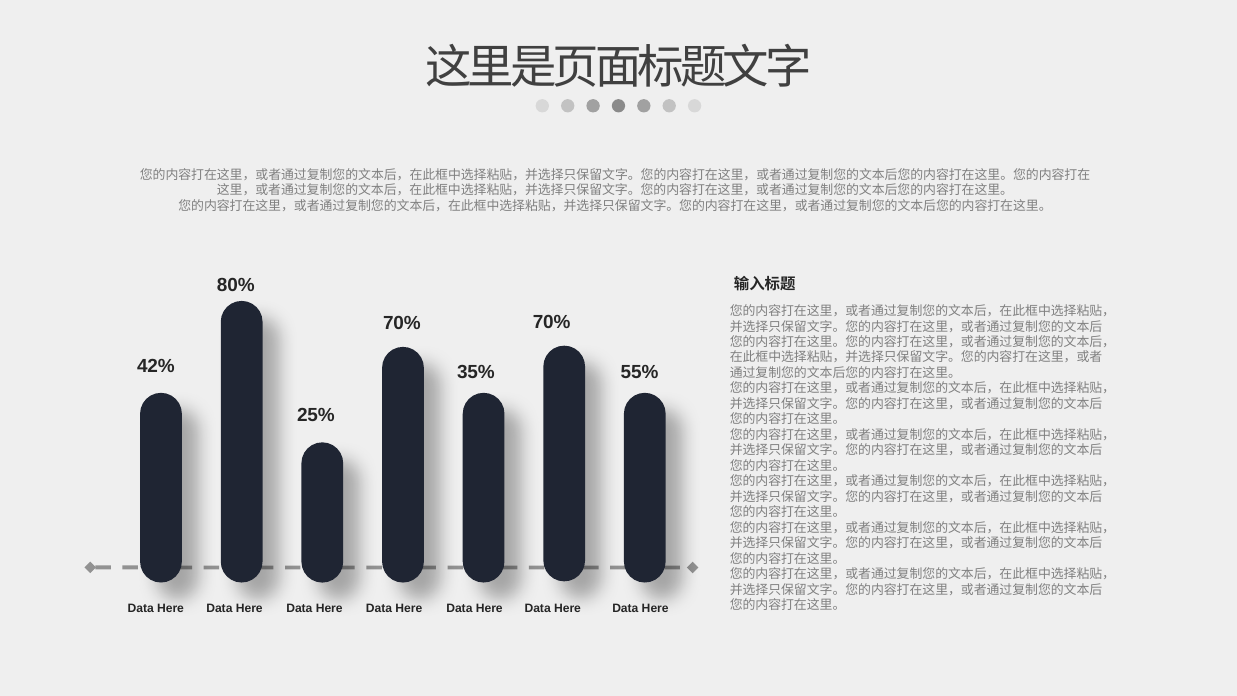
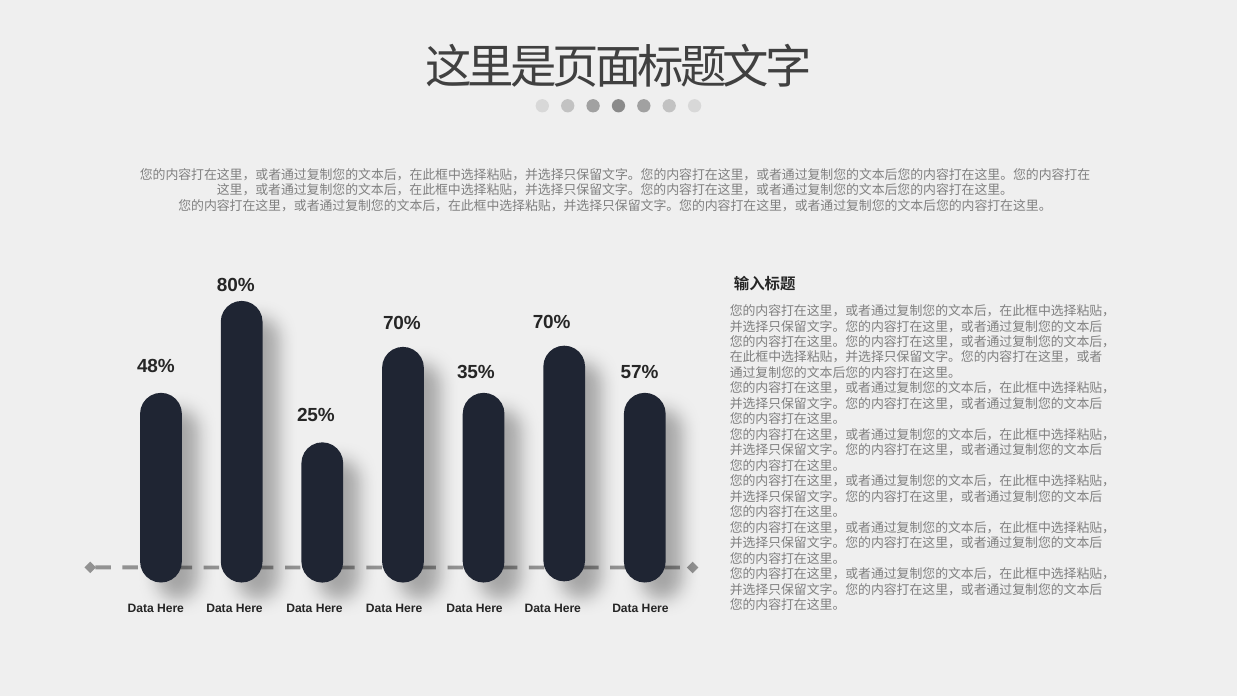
42%: 42% -> 48% (156, 366)
55%: 55% -> 57% (640, 372)
